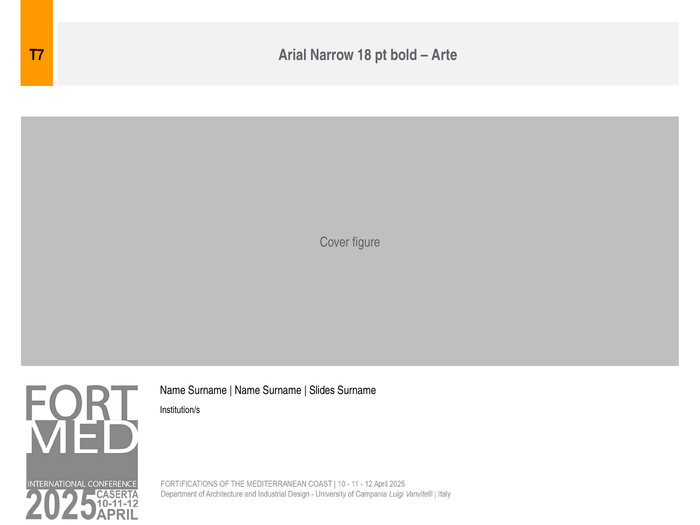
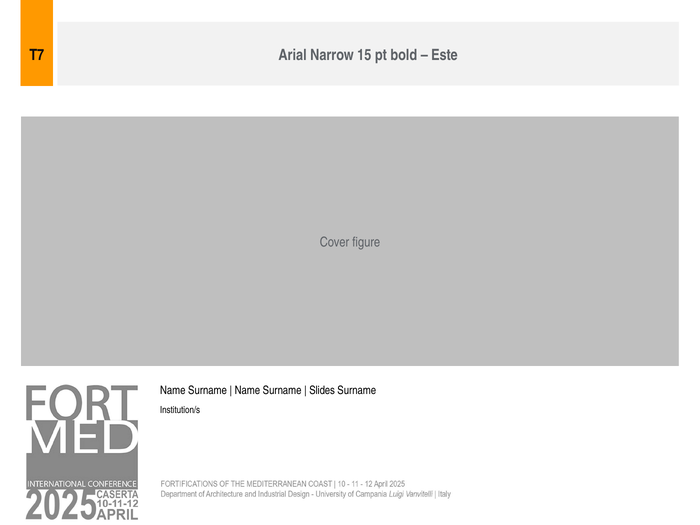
18: 18 -> 15 (364, 55)
Arte: Arte -> Este (444, 55)
